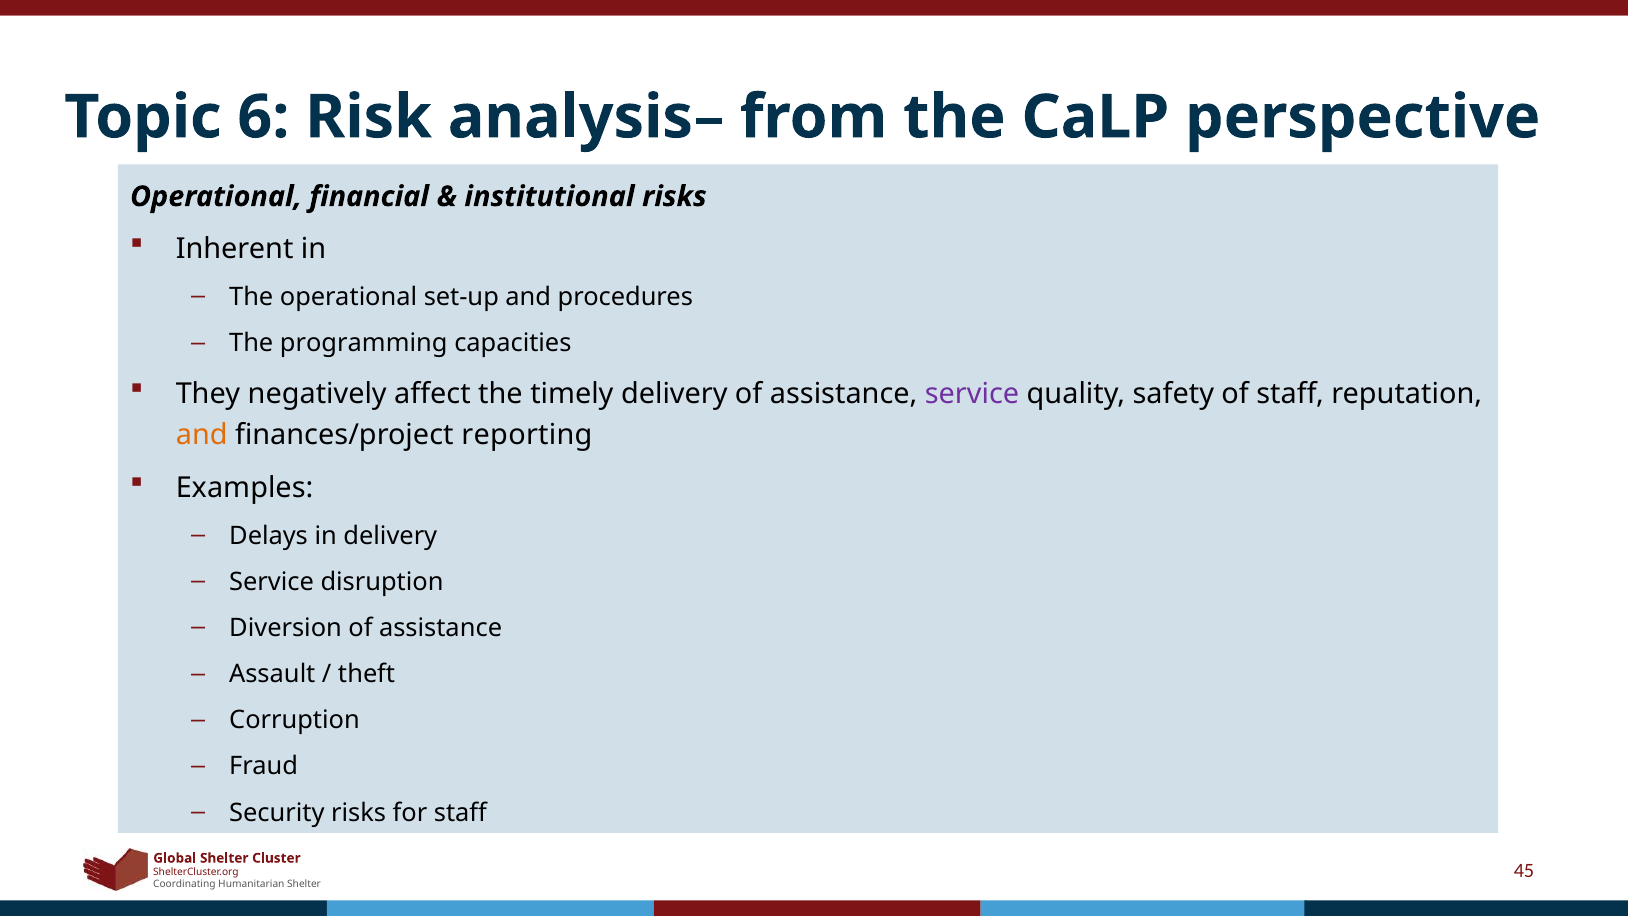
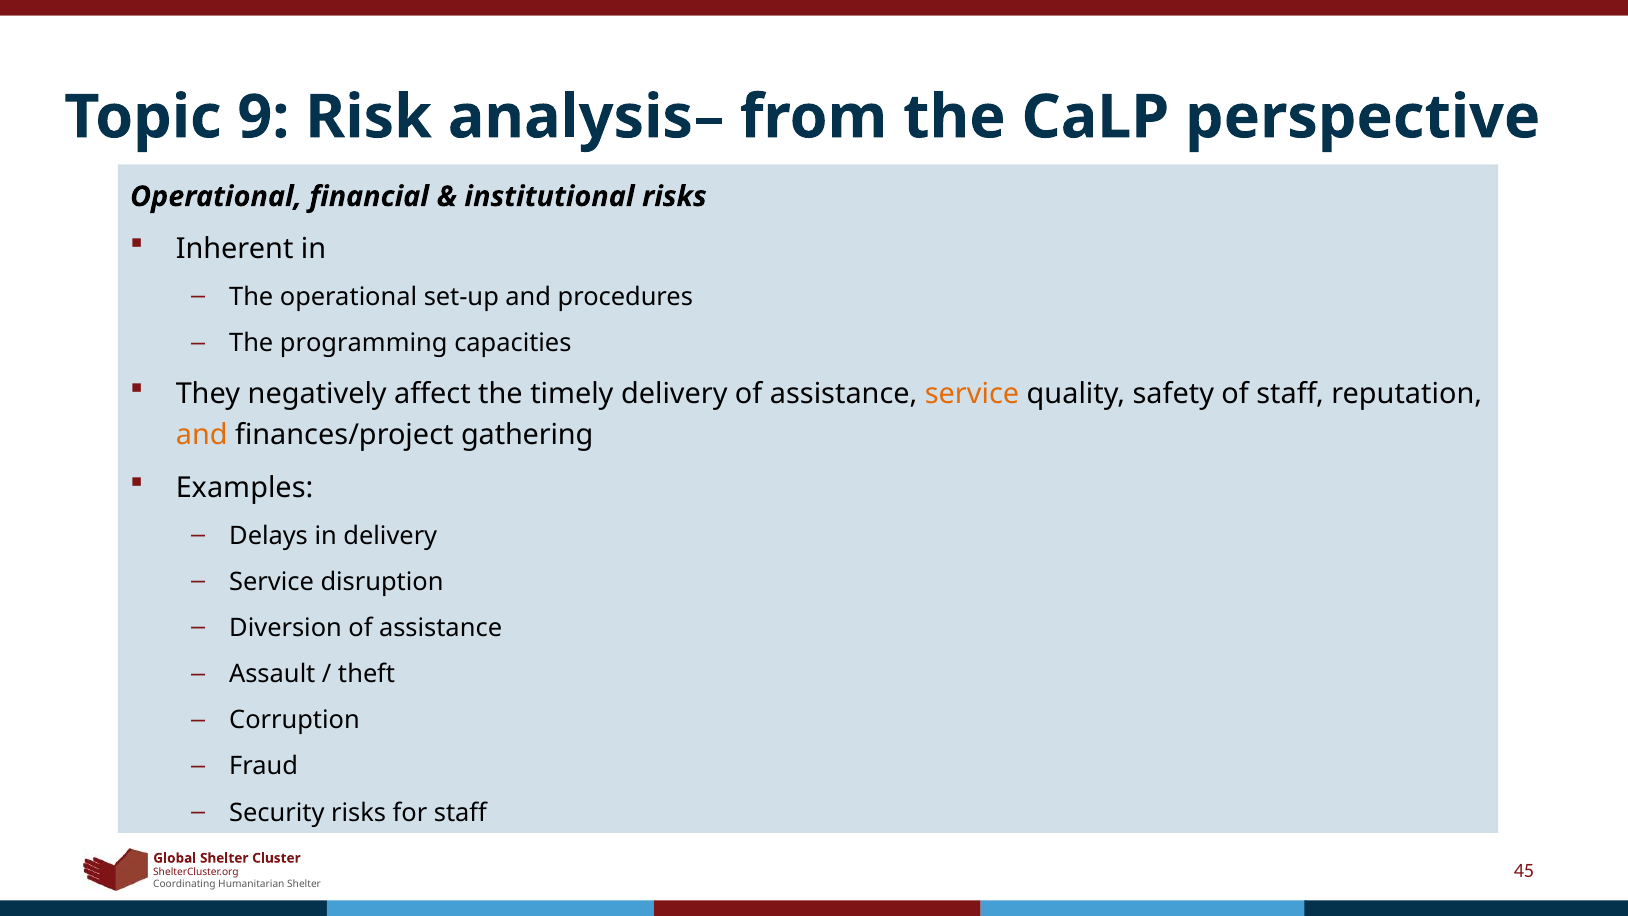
6: 6 -> 9 (263, 117)
service colour: purple -> orange (972, 394)
reporting: reporting -> gathering (527, 435)
